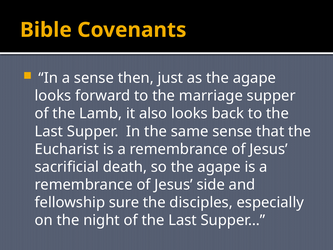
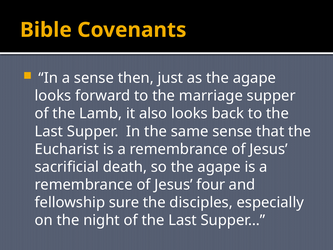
side: side -> four (211, 185)
